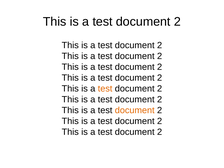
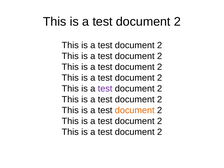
test colour: orange -> purple (105, 89)
